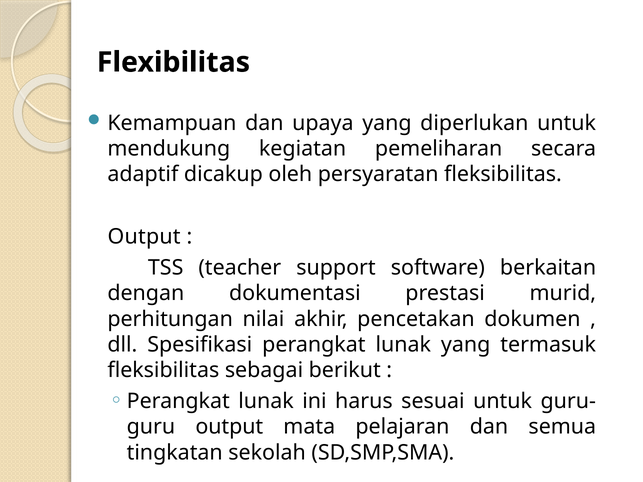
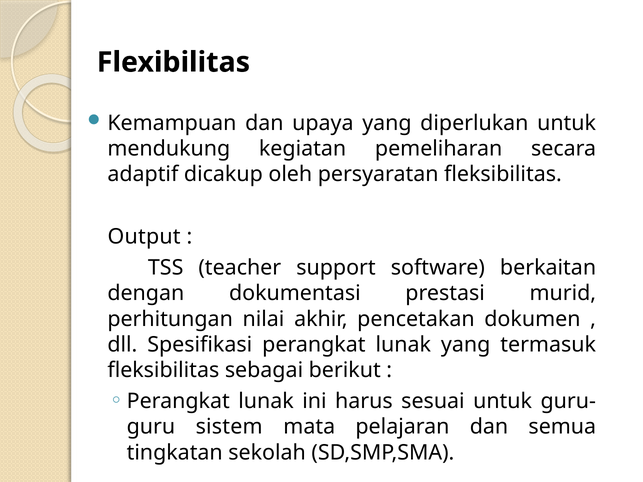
output: output -> sistem (229, 427)
